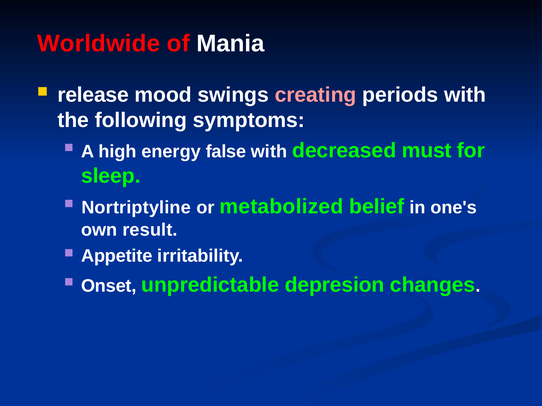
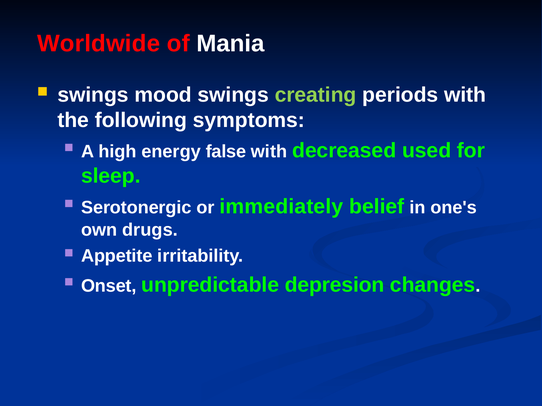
release: release -> swings (93, 95)
creating colour: pink -> light green (316, 95)
must: must -> used (427, 151)
Nortriptyline: Nortriptyline -> Serotonergic (136, 208)
metabolized: metabolized -> immediately (281, 207)
result: result -> drugs (150, 230)
